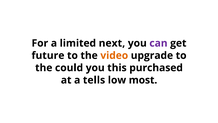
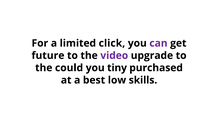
next: next -> click (112, 43)
video colour: orange -> purple (114, 55)
this: this -> tiny (117, 68)
tells: tells -> best (94, 80)
most: most -> skills (143, 80)
